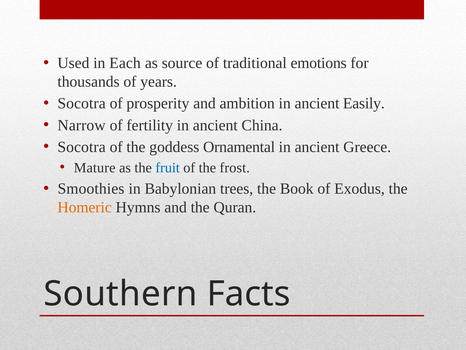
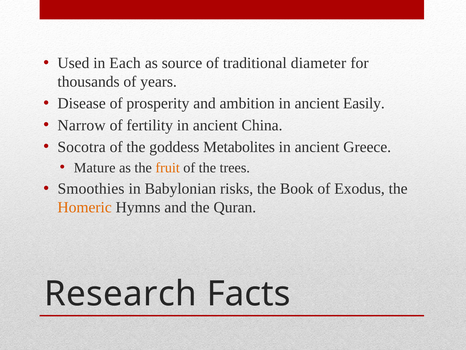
emotions: emotions -> diameter (319, 63)
Socotra: Socotra -> Disease (82, 103)
Ornamental: Ornamental -> Metabolites (239, 147)
fruit colour: blue -> orange (168, 167)
frost: frost -> trees (235, 167)
trees: trees -> risks (237, 189)
Southern: Southern -> Research (120, 294)
